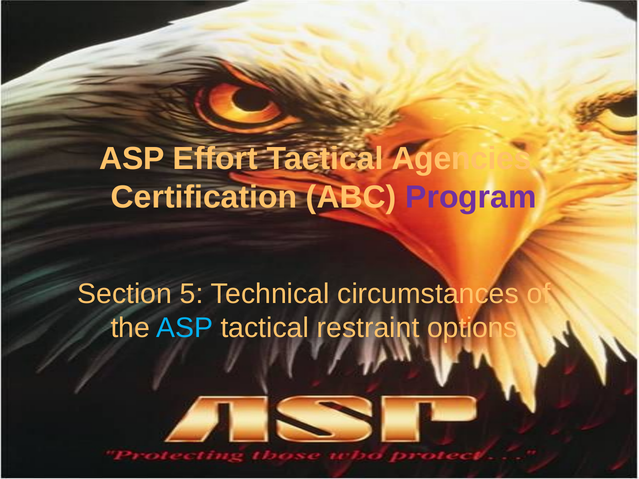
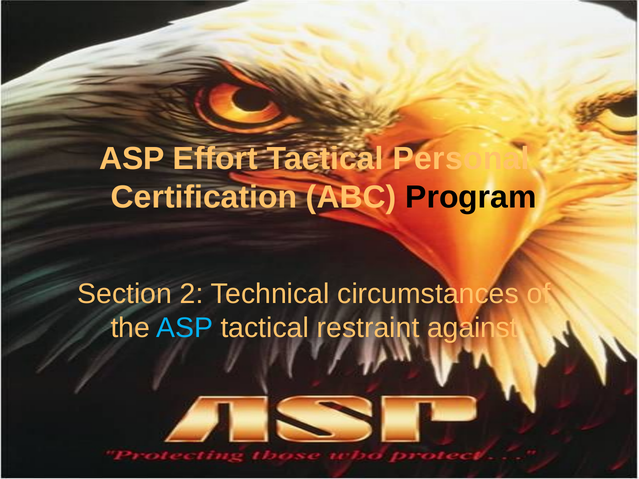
Agencies: Agencies -> Personal (461, 159)
Program colour: purple -> black (471, 197)
5: 5 -> 2 (192, 294)
options: options -> against (472, 328)
